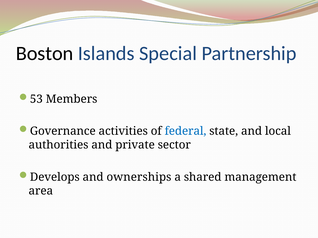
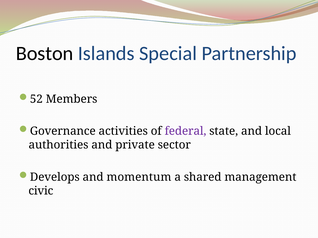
53: 53 -> 52 (36, 99)
federal colour: blue -> purple (186, 131)
ownerships: ownerships -> momentum (139, 177)
area: area -> civic (41, 191)
